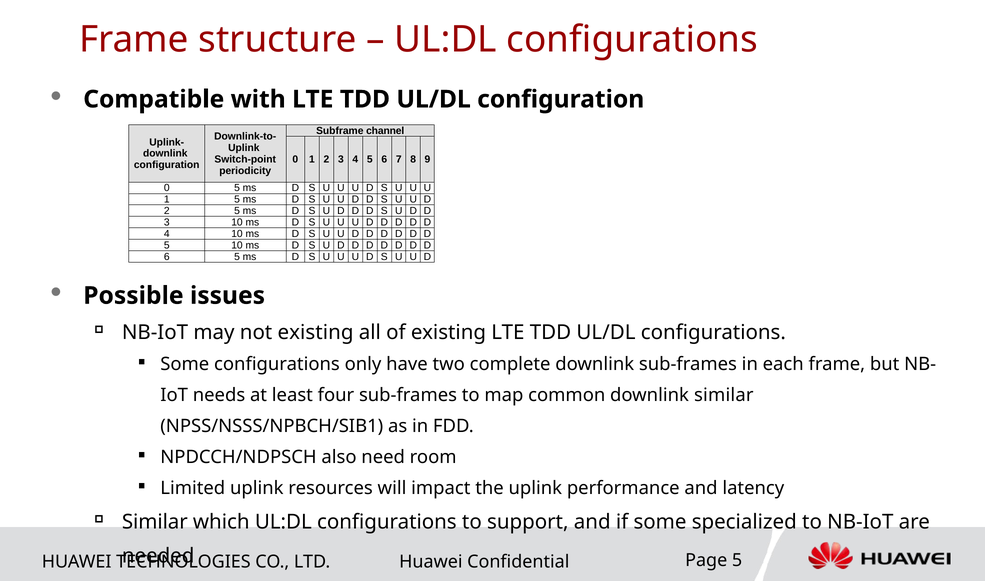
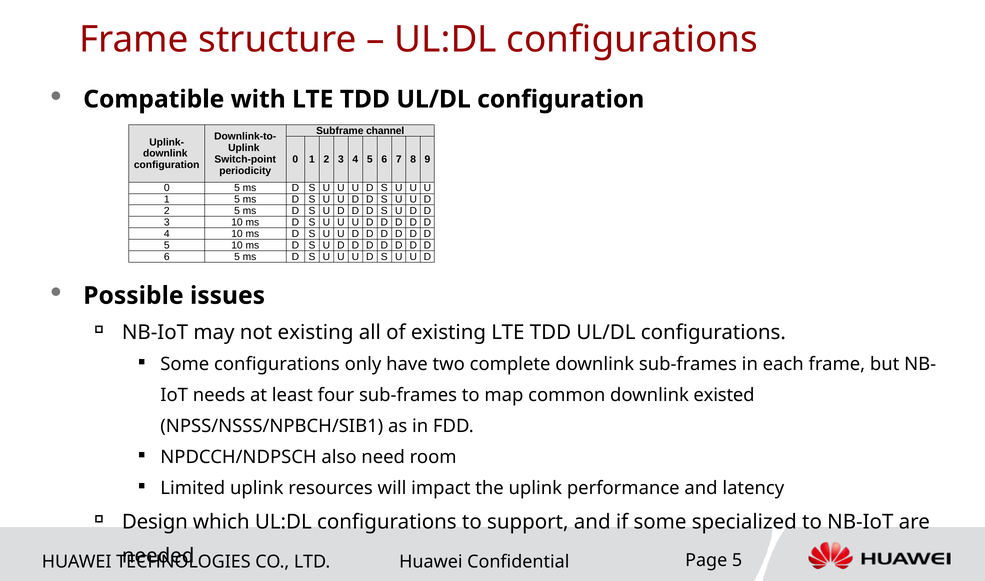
downlink similar: similar -> existed (724, 396)
Similar: Similar -> Design (155, 522)
